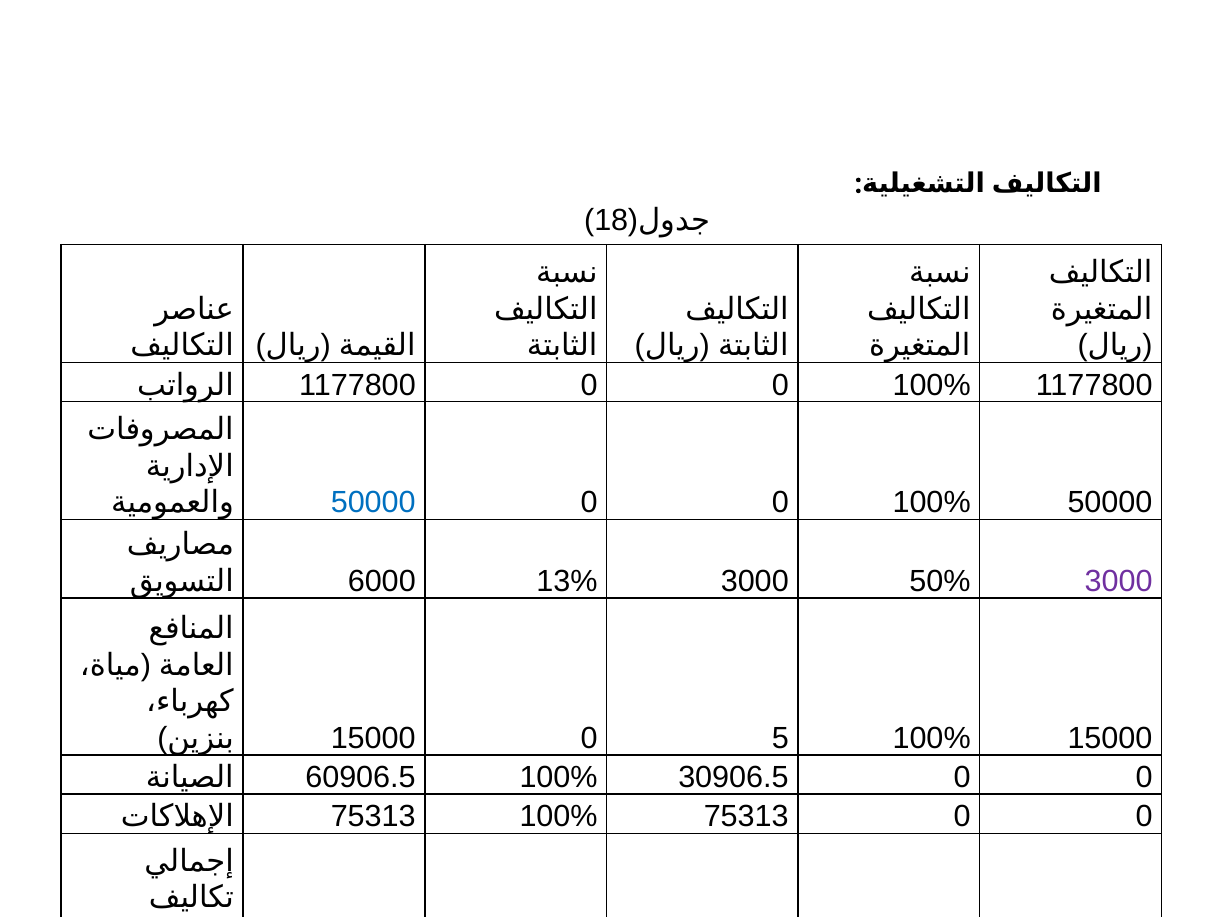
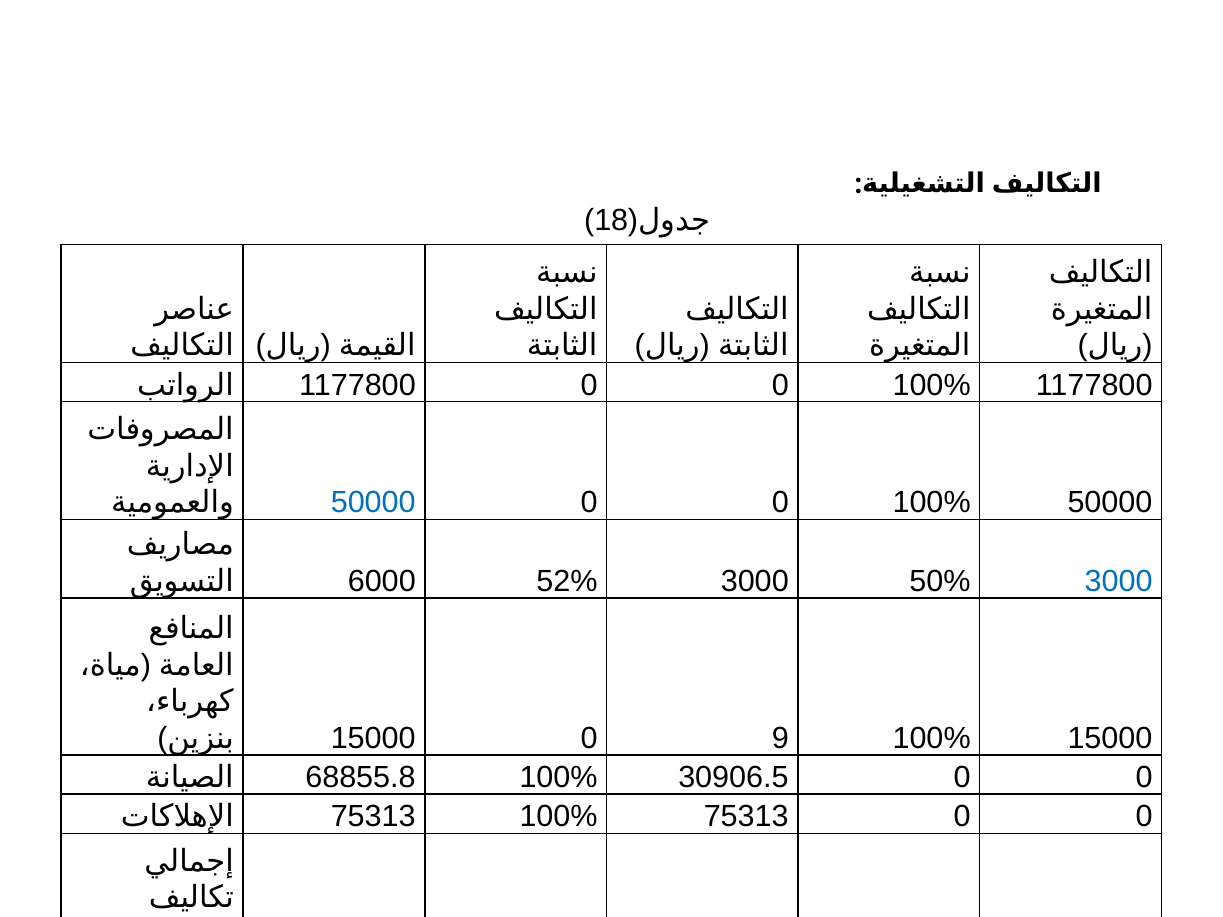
13%: 13% -> 52% (567, 581)
3000 colour: purple -> blue (1119, 581)
5: 5 -> 9 (780, 738)
60906.5: 60906.5 -> 68855.8 (360, 778)
